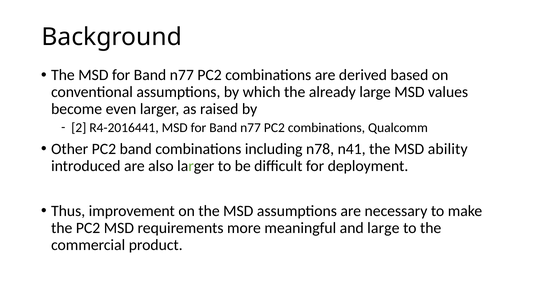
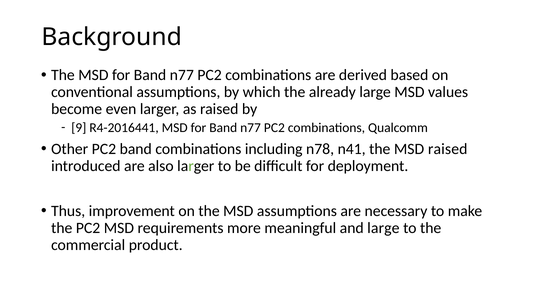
2: 2 -> 9 (79, 127)
MSD ability: ability -> raised (448, 149)
